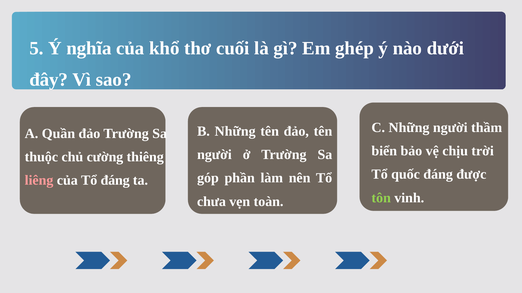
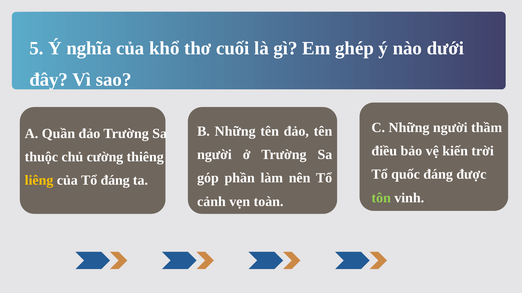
biển: biển -> điều (384, 151)
chịu: chịu -> kiến (455, 151)
liêng colour: pink -> yellow (39, 181)
chưa: chưa -> cảnh (211, 202)
